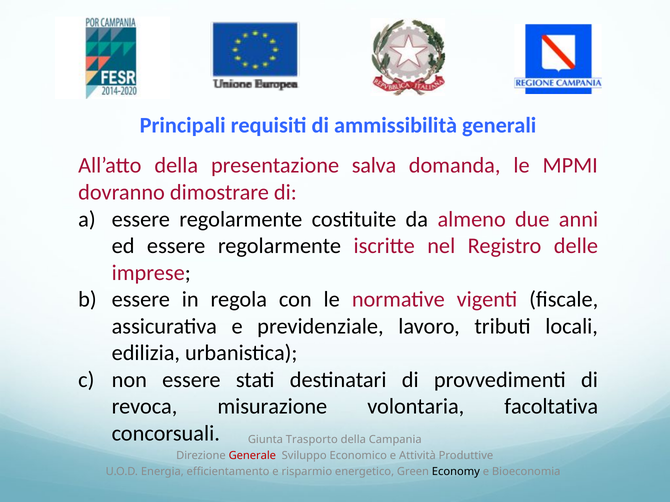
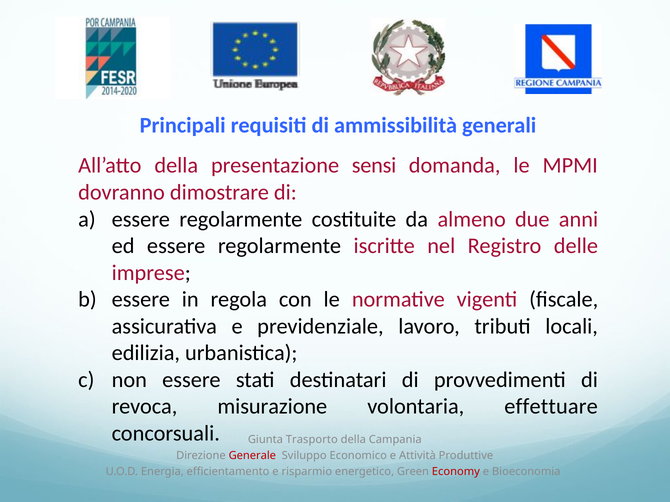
salva: salva -> sensi (374, 166)
facoltativa: facoltativa -> effettuare (551, 407)
Economy colour: black -> red (456, 472)
